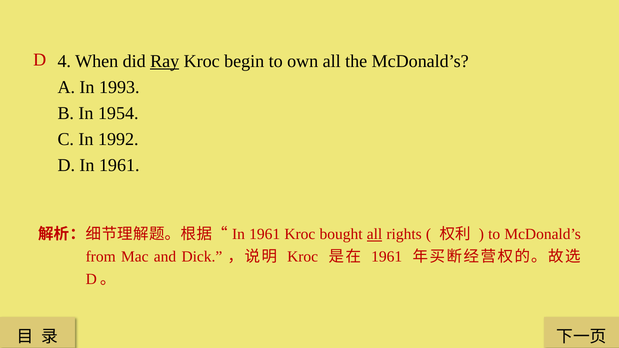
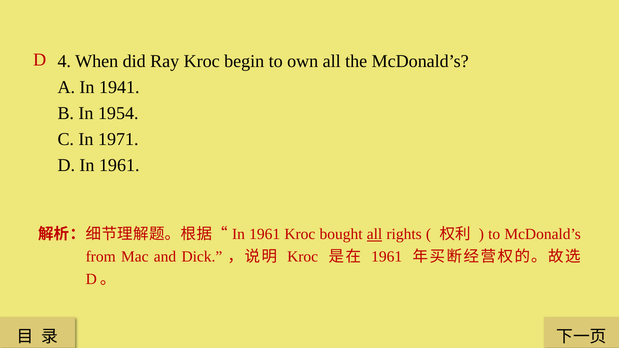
Ray underline: present -> none (165, 61)
1993: 1993 -> 1941 (119, 87)
1992: 1992 -> 1971 (118, 139)
